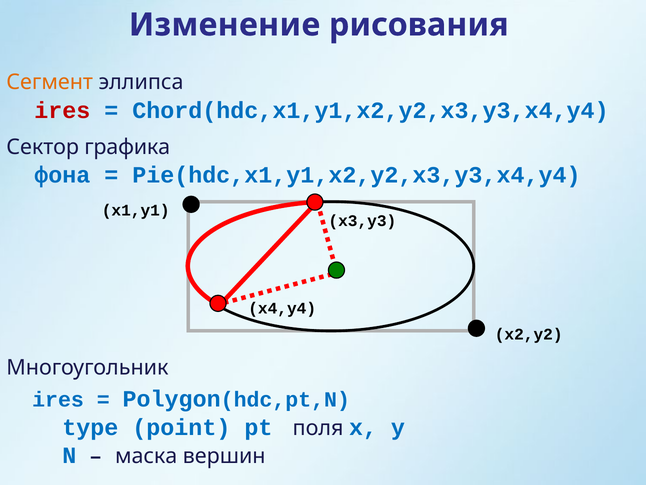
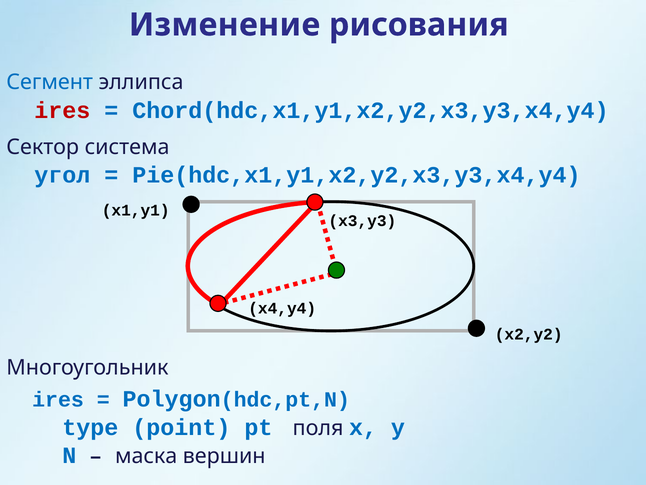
Сегмент colour: orange -> blue (50, 82)
графика: графика -> система (127, 147)
фона: фона -> угол (62, 175)
